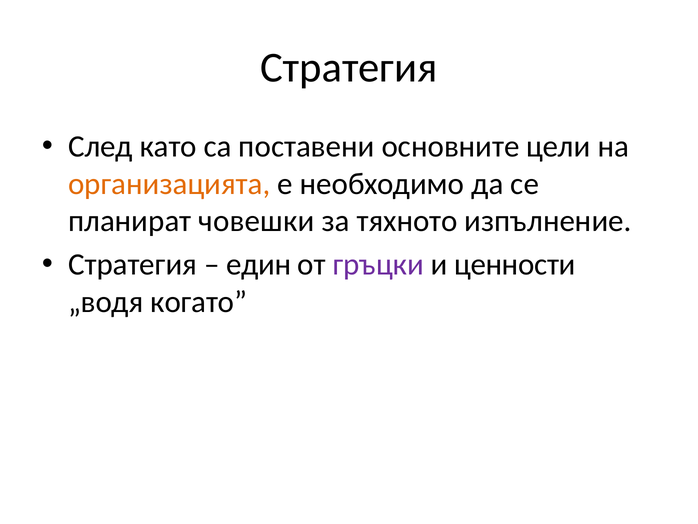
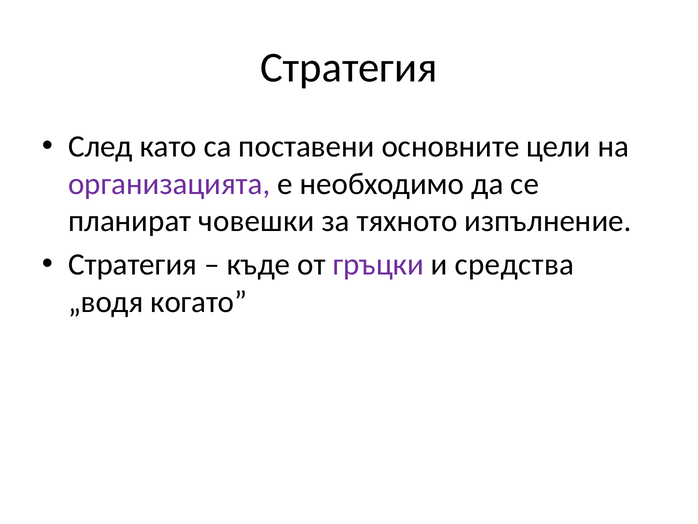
организацията colour: orange -> purple (169, 184)
един: един -> къде (258, 264)
ценности: ценности -> средства (514, 264)
